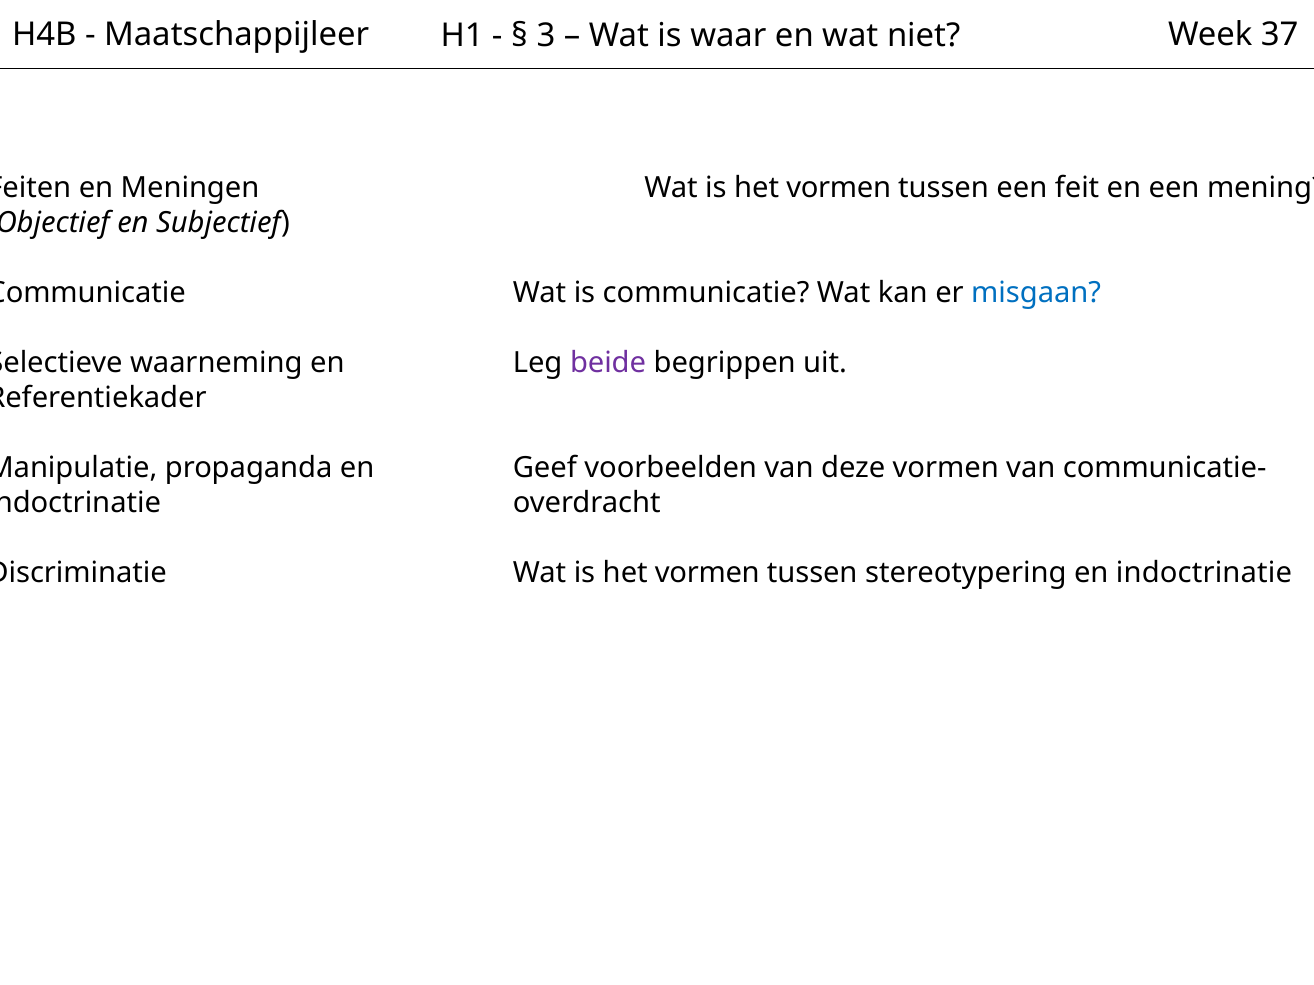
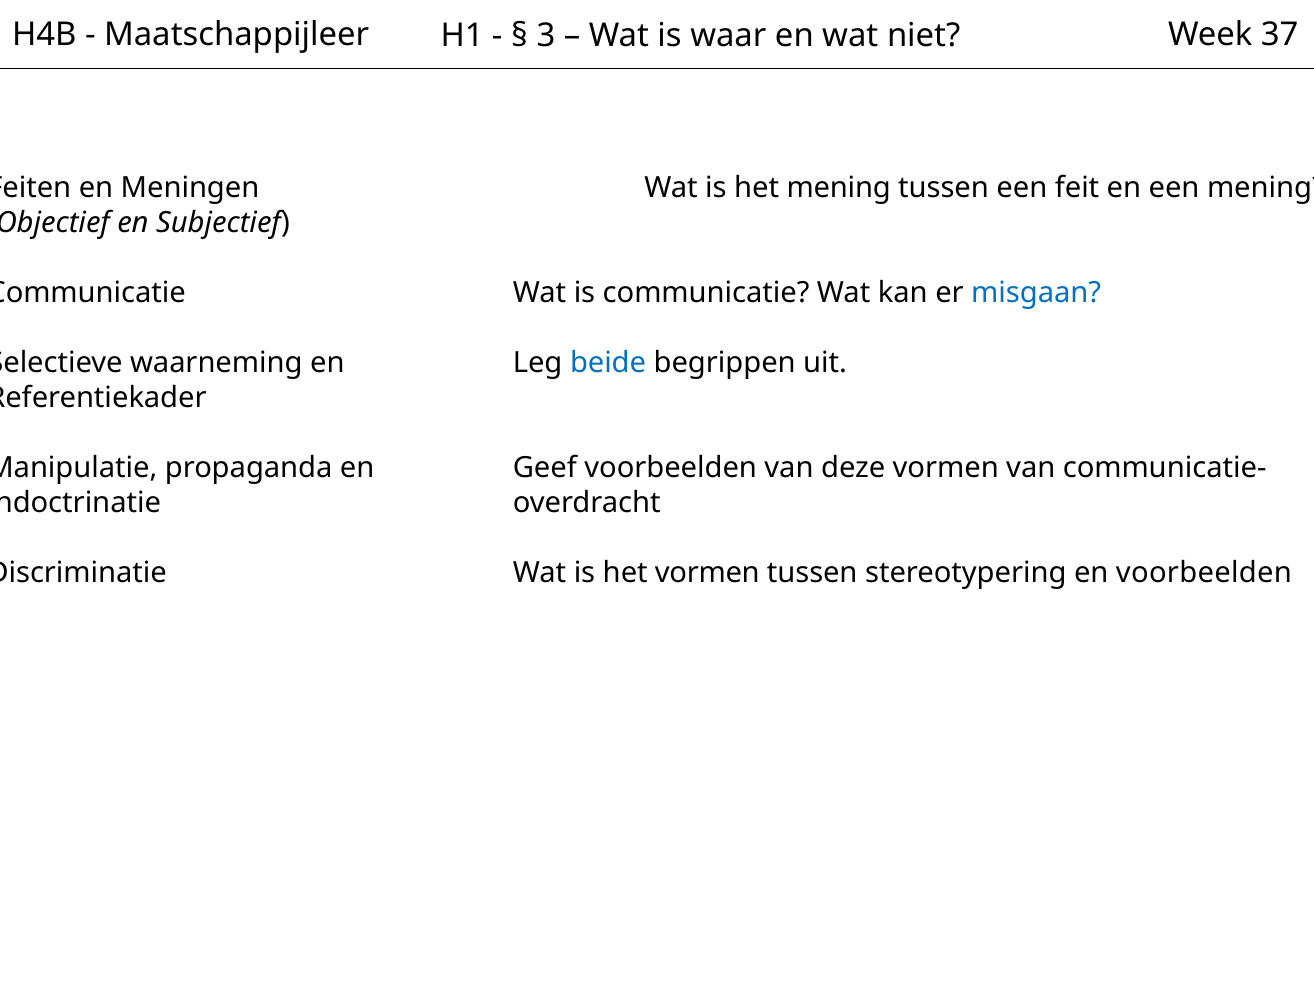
vormen: vormen -> mening (839, 188)
beide colour: purple -> blue (608, 363)
en indoctrinatie: indoctrinatie -> voorbeelden (1204, 573)
